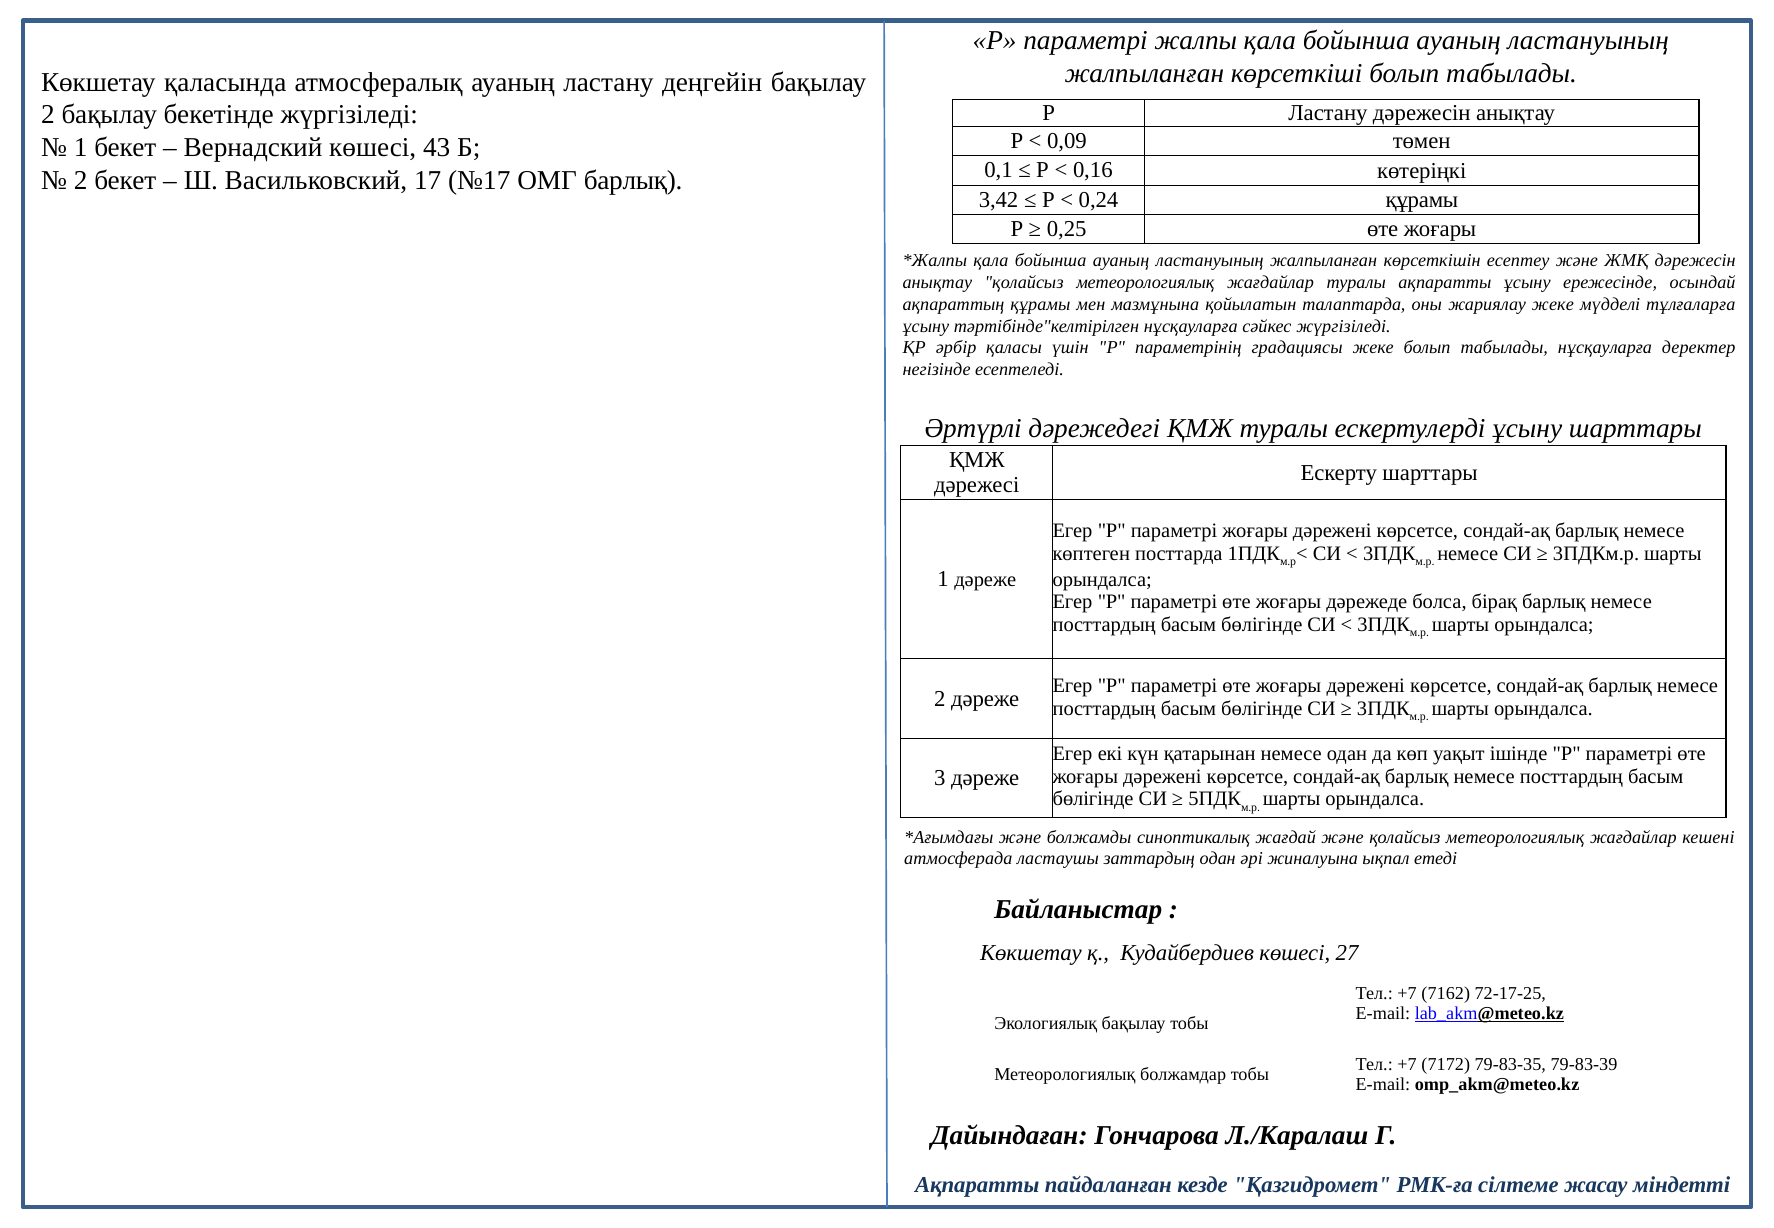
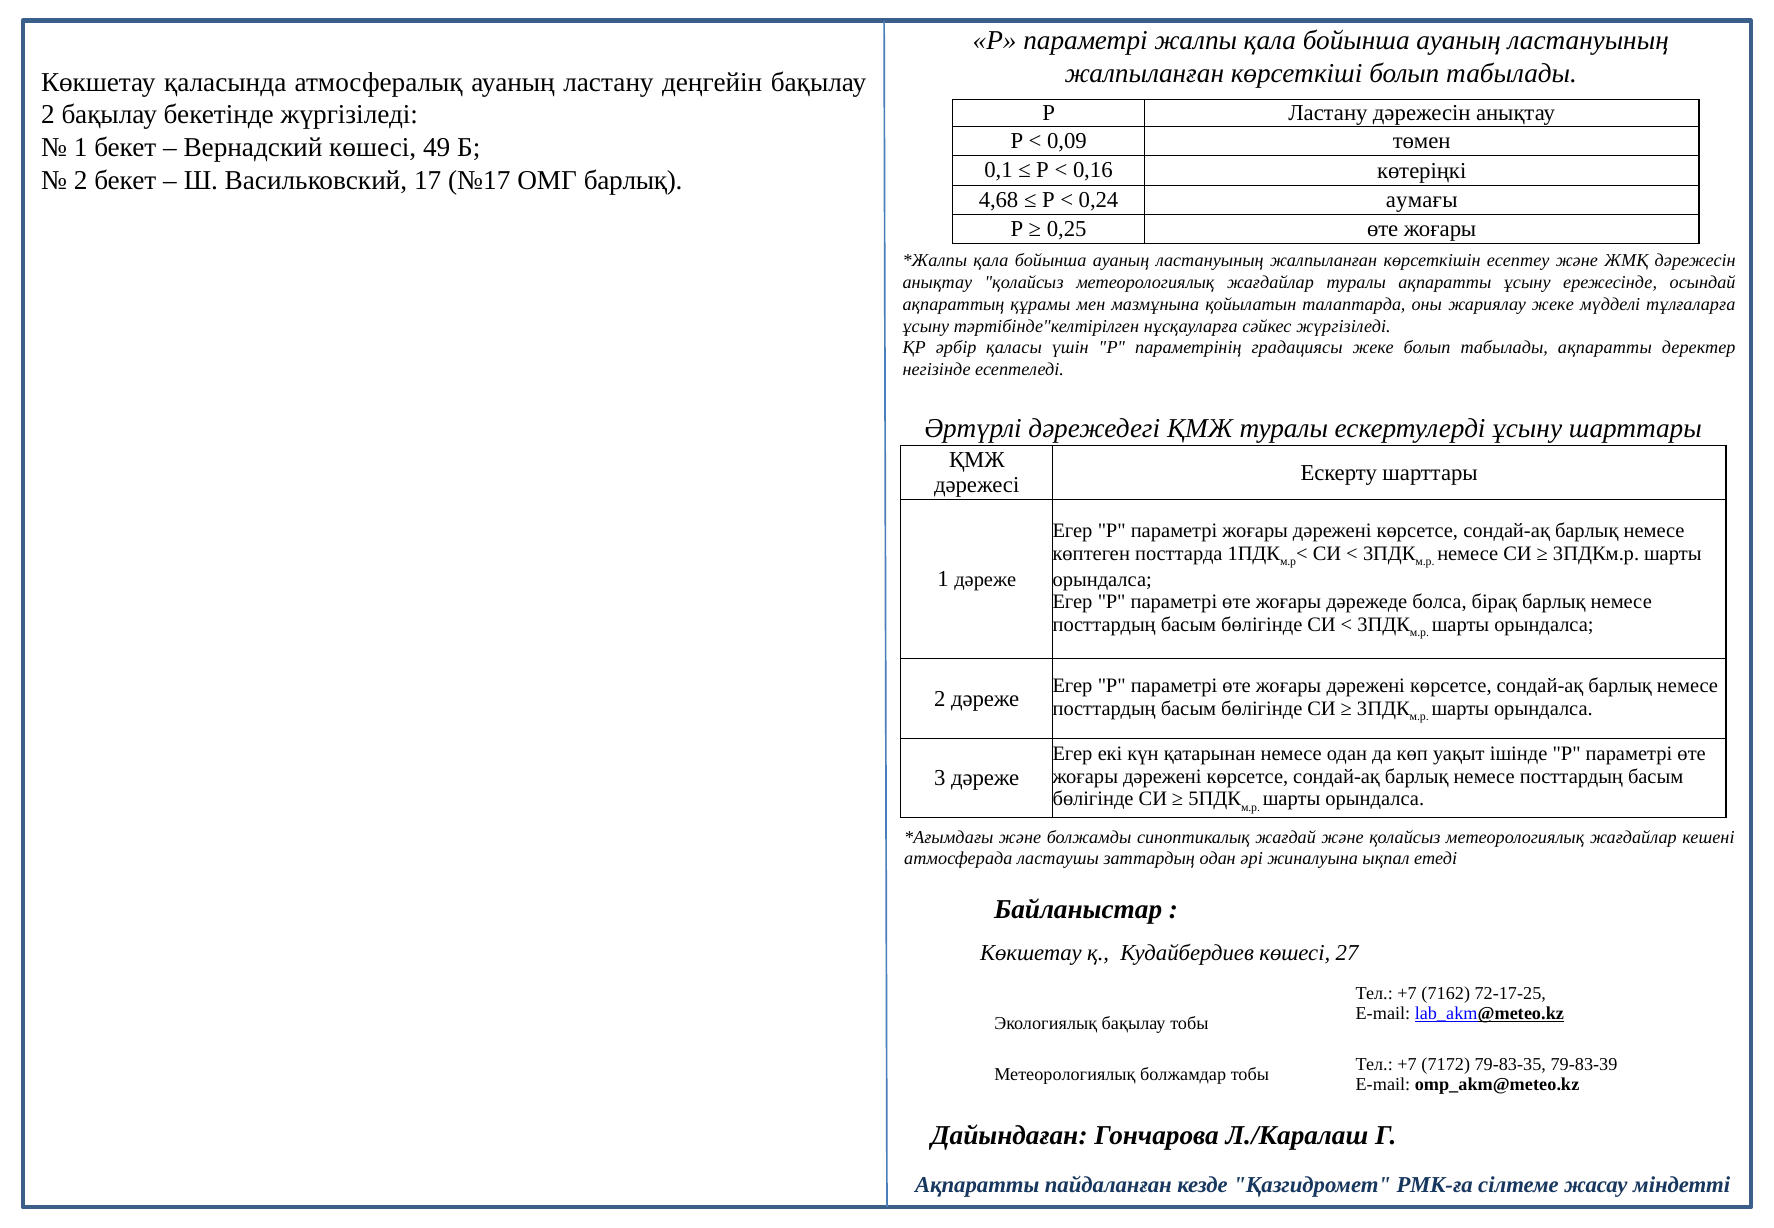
43: 43 -> 49 (437, 148)
3,42: 3,42 -> 4,68 (999, 200)
0,24 құрамы: құрамы -> аумағы (1422, 200)
табылады нұсқауларға: нұсқауларға -> ақпаратты (1605, 348)
